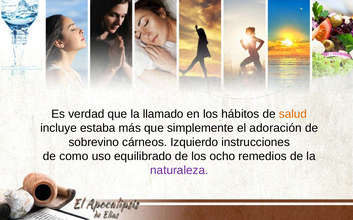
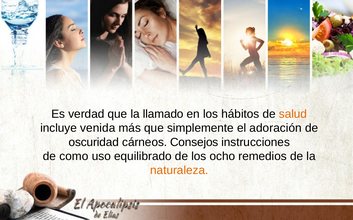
estaba: estaba -> venida (98, 128)
sobrevino: sobrevino -> oscuridad (94, 143)
Izquierdo: Izquierdo -> Consejos (194, 143)
naturaleza colour: purple -> orange (179, 171)
